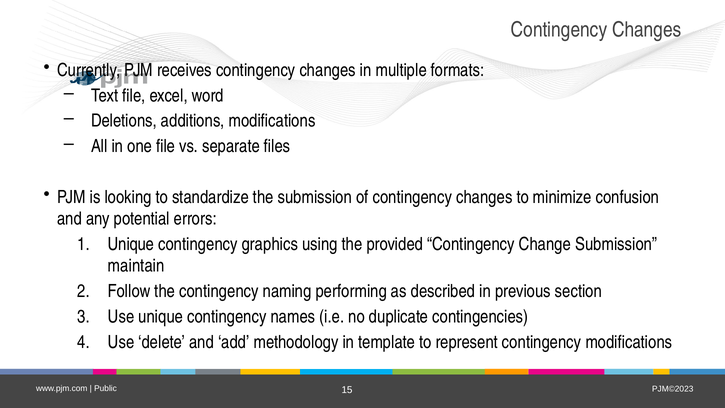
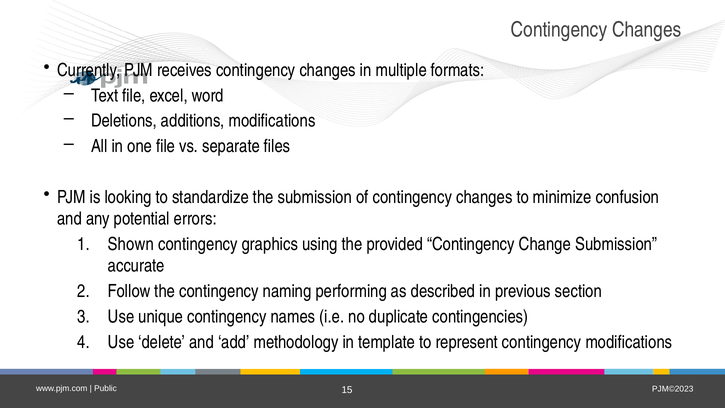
Unique: Unique -> Shown (131, 244)
maintain: maintain -> accurate (136, 266)
